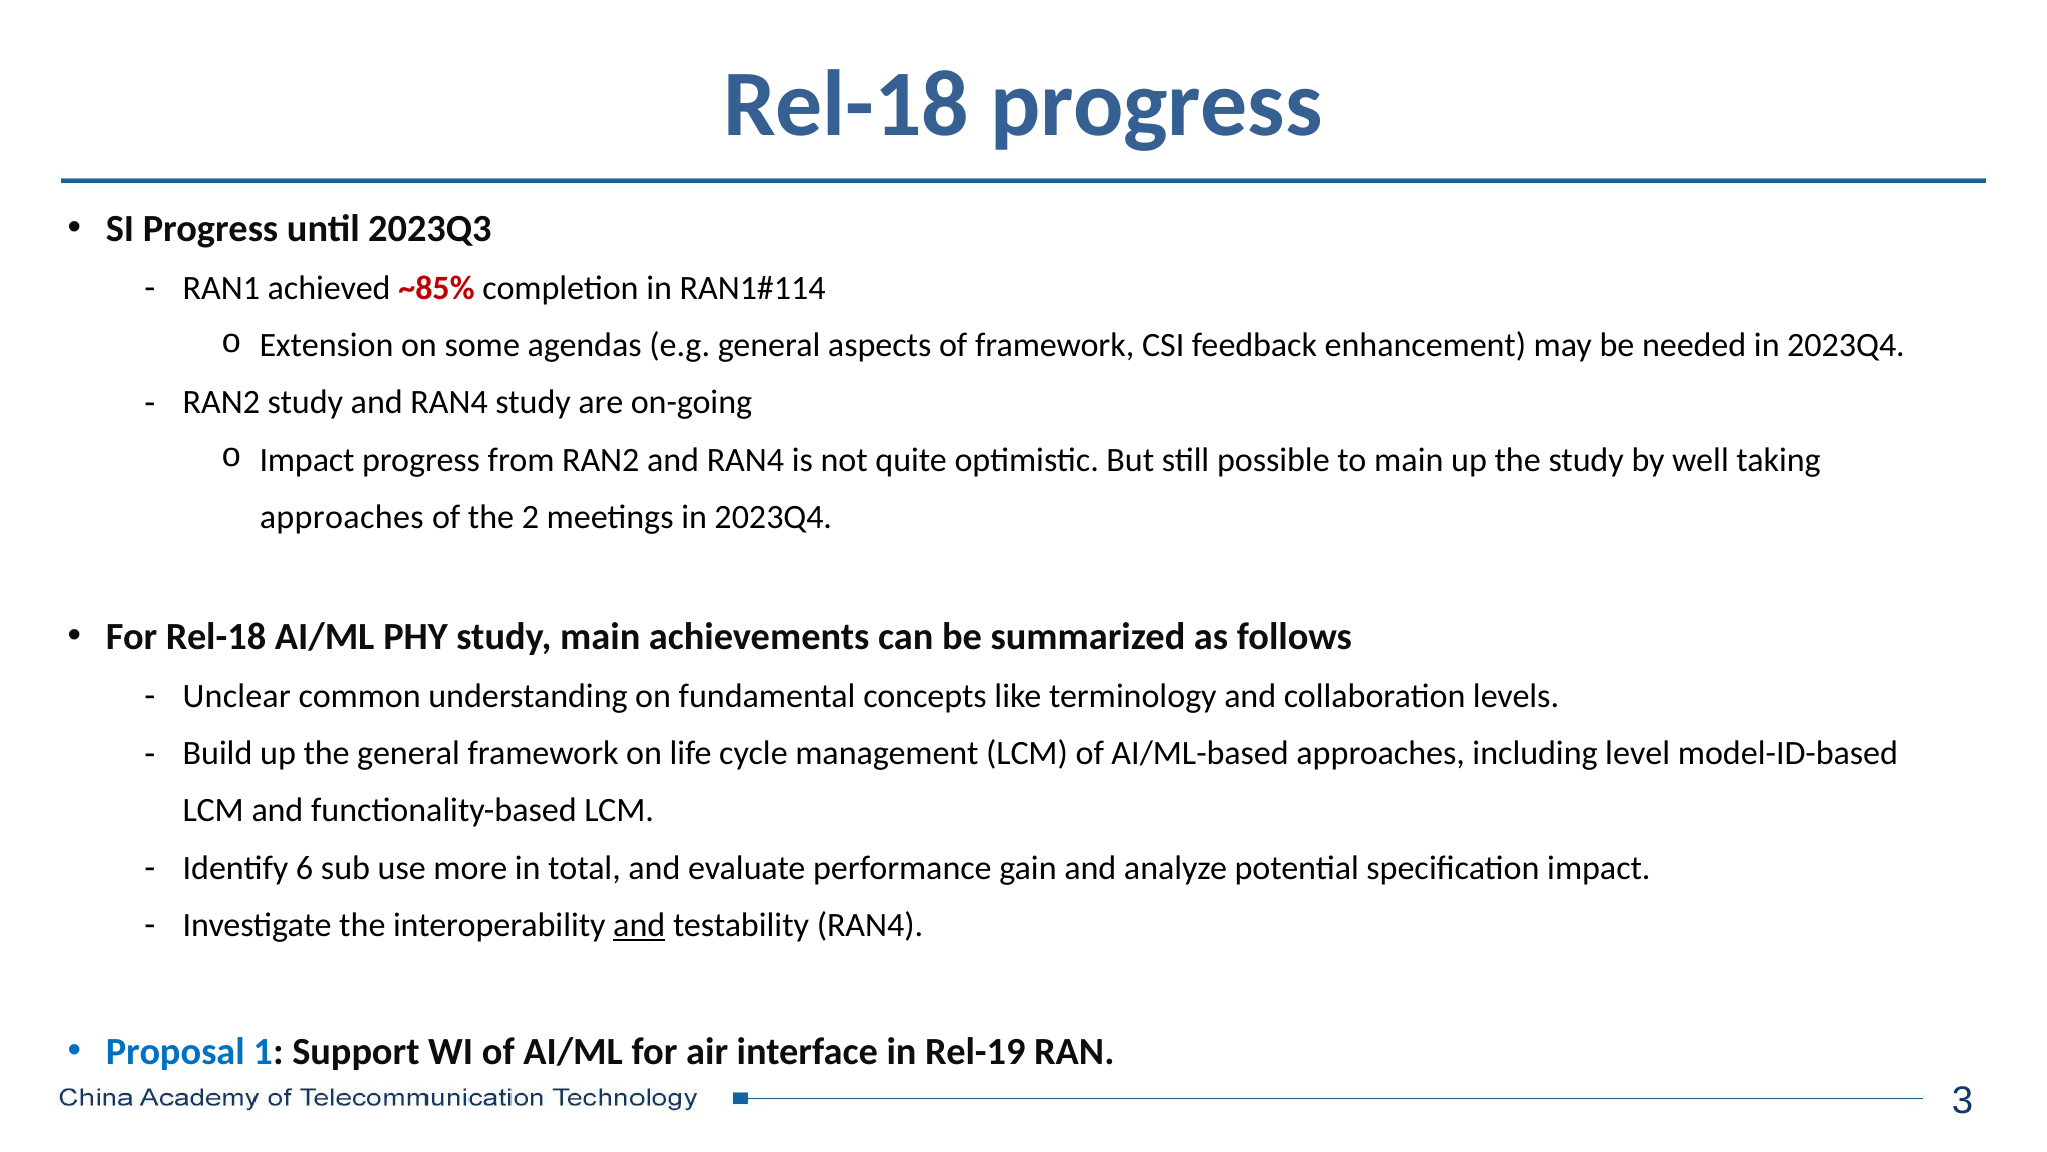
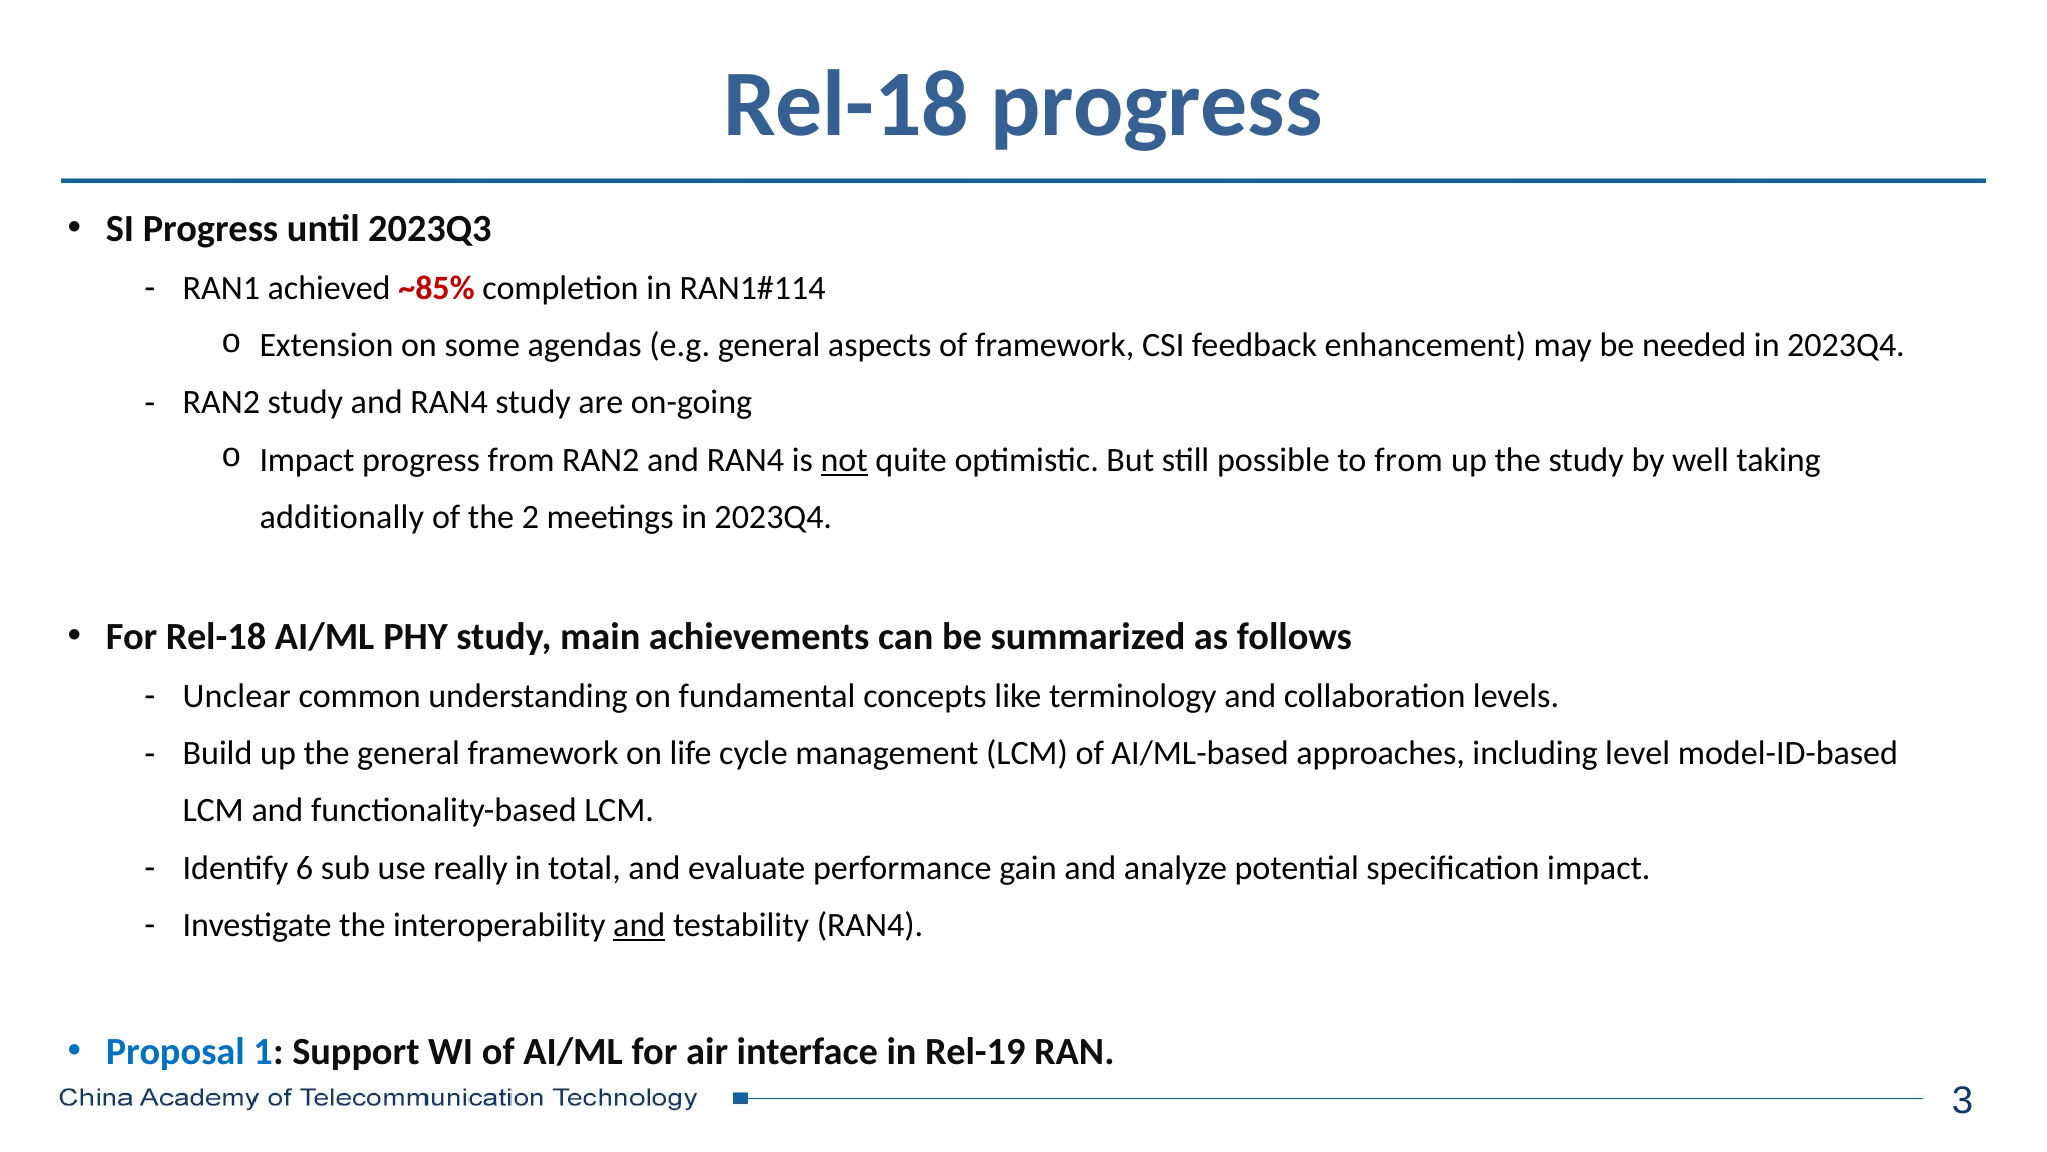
not underline: none -> present (844, 460)
to main: main -> from (1409, 460)
approaches: approaches -> additionally (342, 517)
more: more -> really (471, 868)
